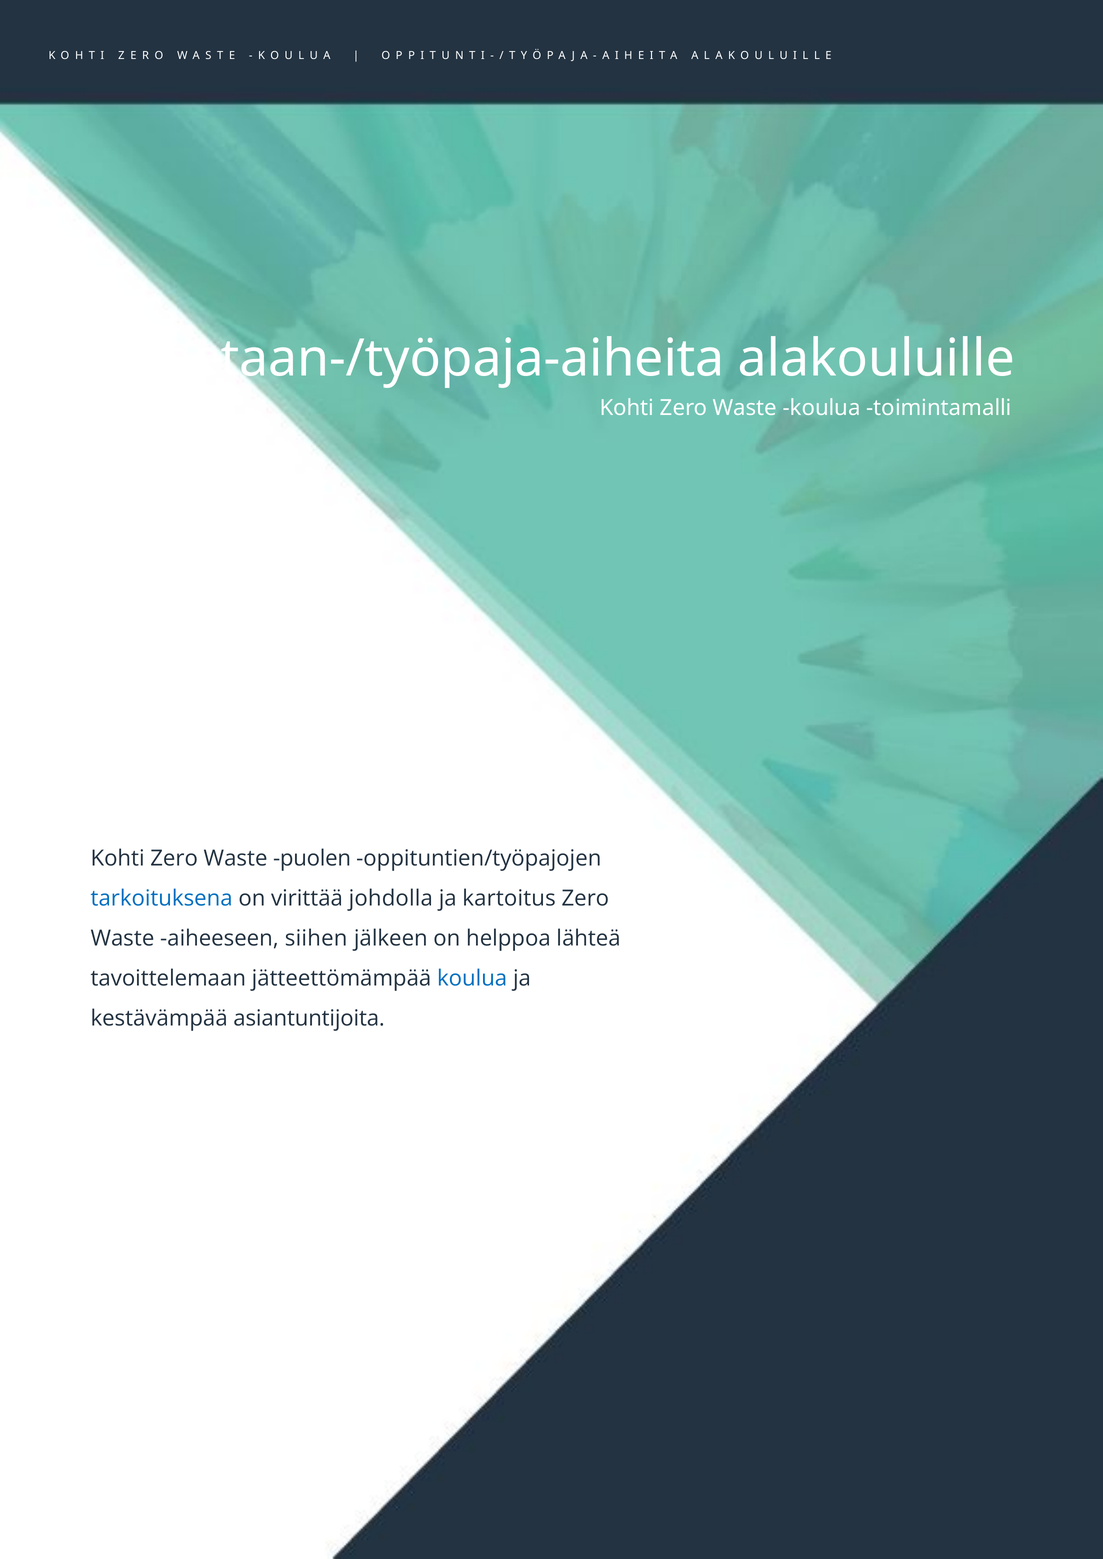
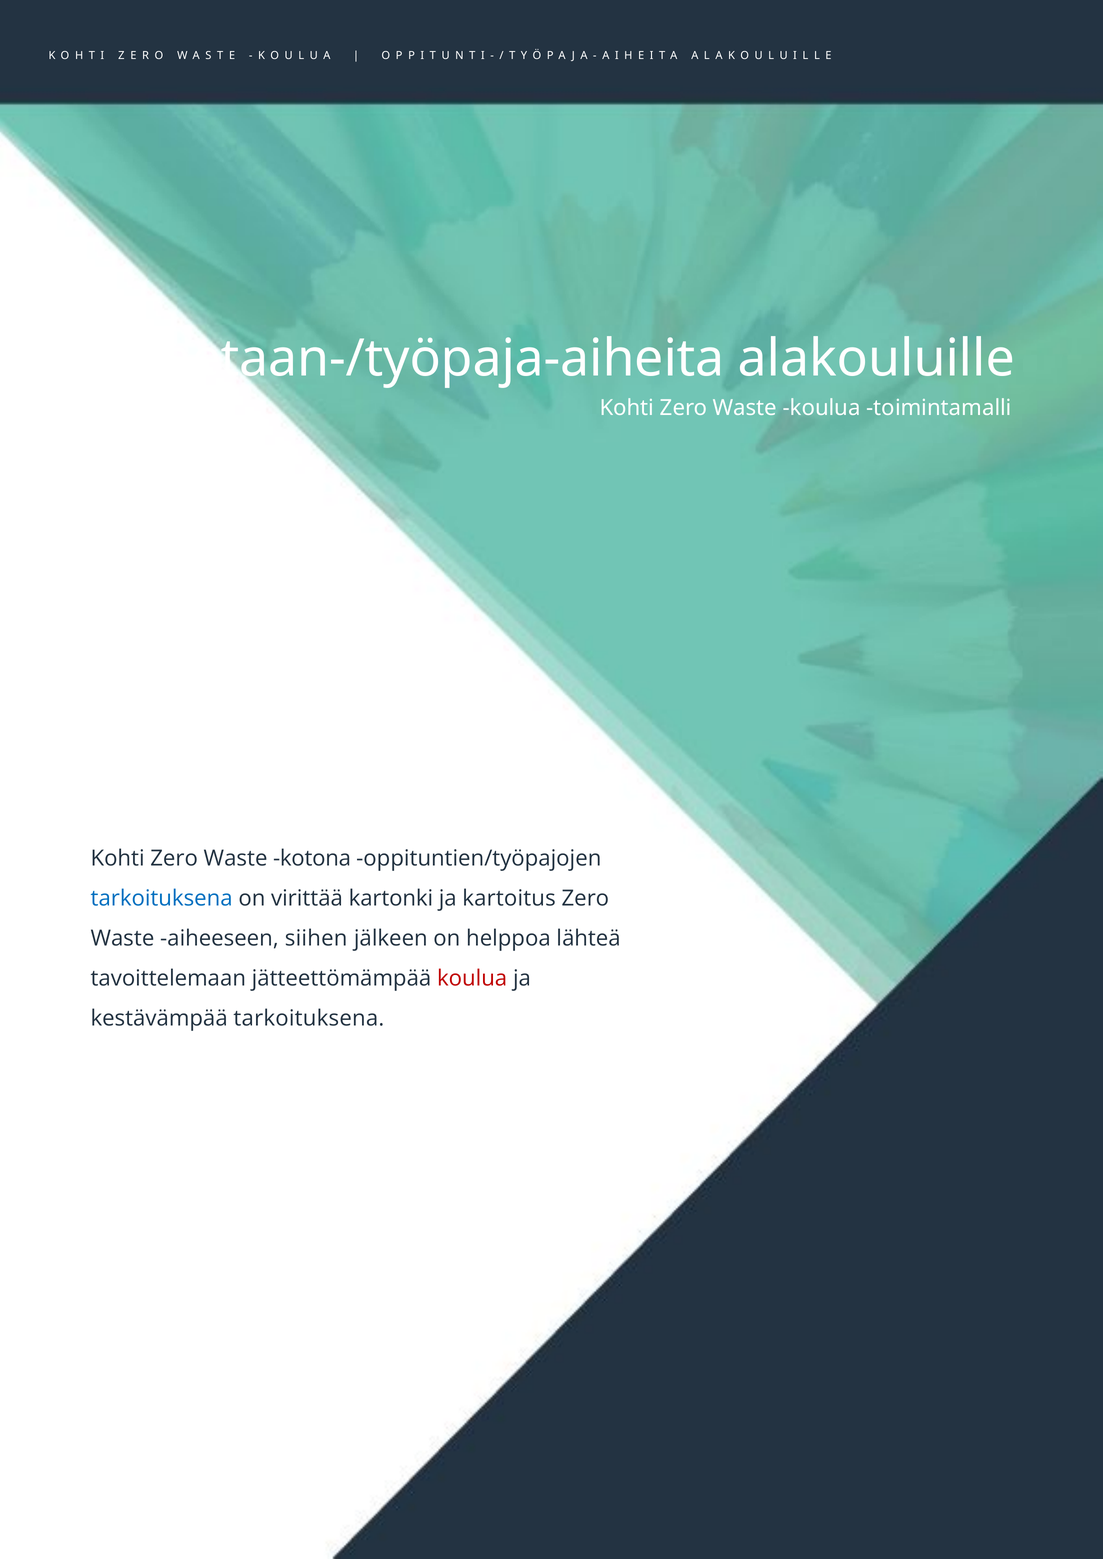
puolen: puolen -> kotona (312, 859)
johdolla: johdolla -> kartonki (391, 899)
koulua colour: blue -> red (472, 979)
kestävämpää asiantuntijoita: asiantuntijoita -> tarkoituksena (309, 1019)
